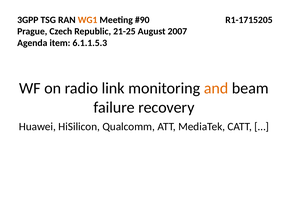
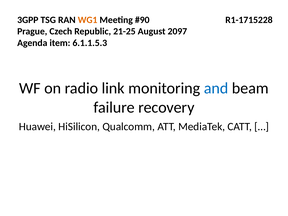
R1-1715205: R1-1715205 -> R1-1715228 (249, 20)
2007: 2007 -> 2097 (177, 31)
and colour: orange -> blue (216, 88)
